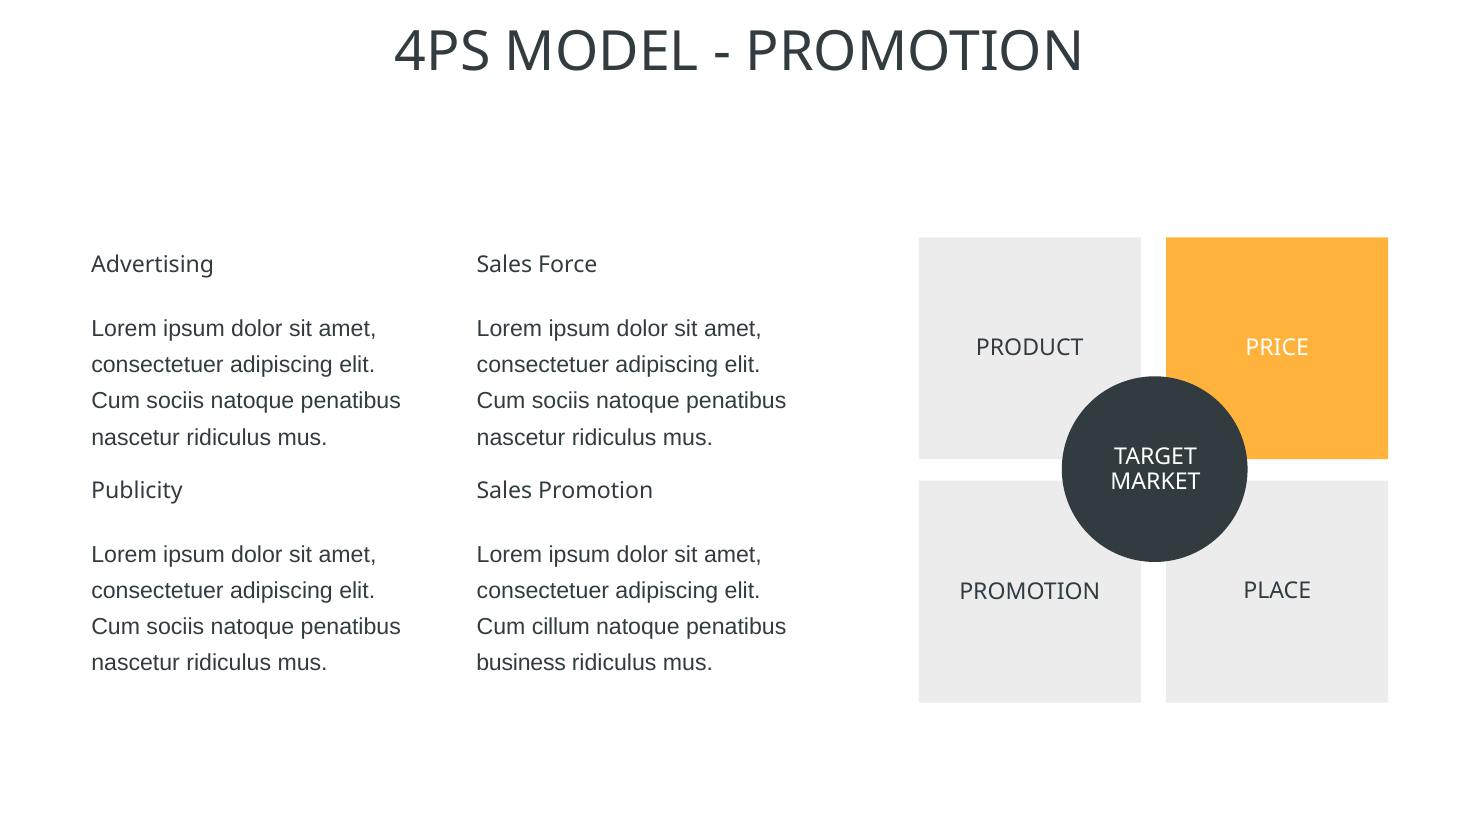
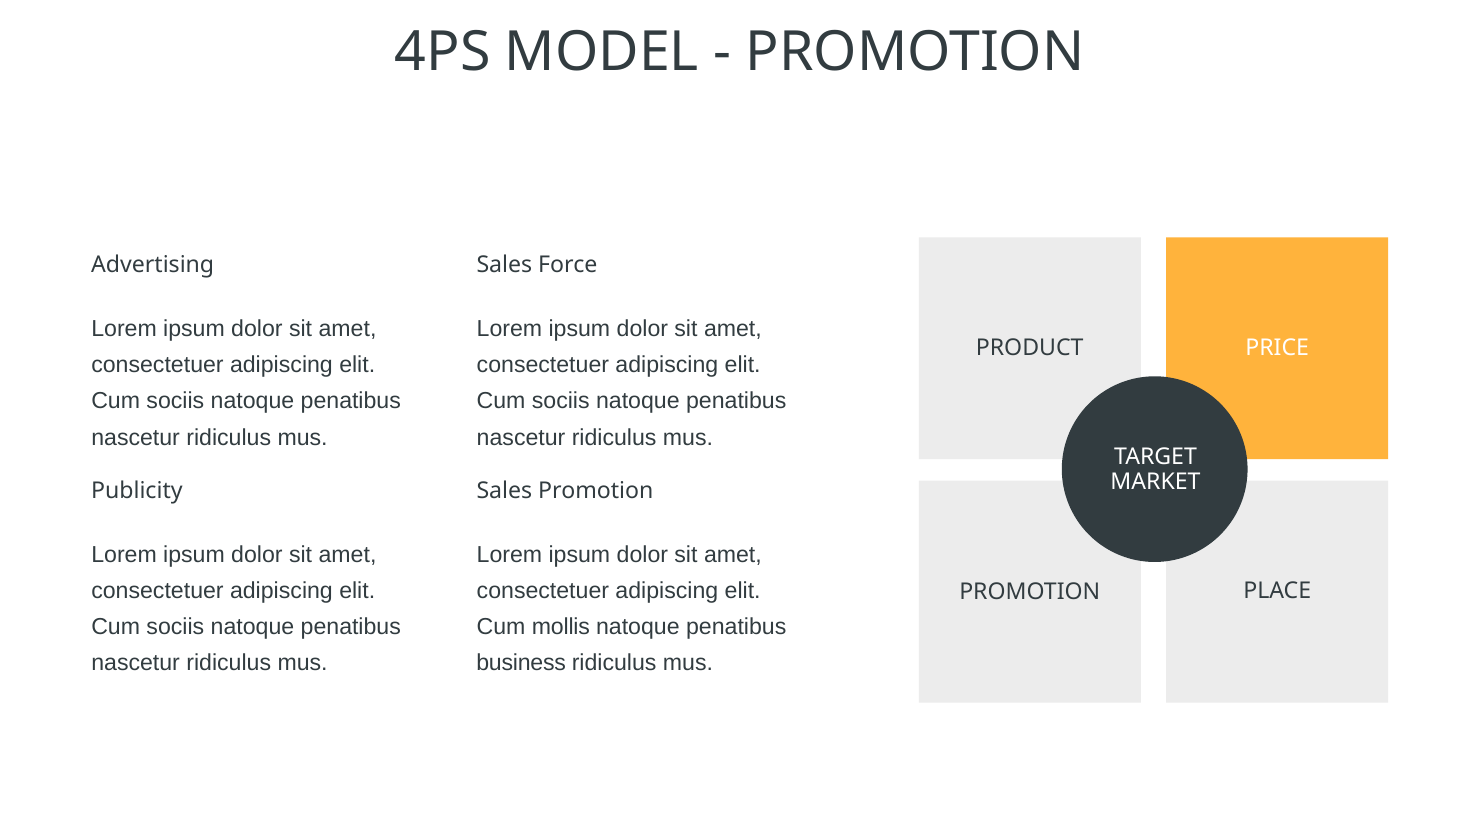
cillum: cillum -> mollis (561, 627)
